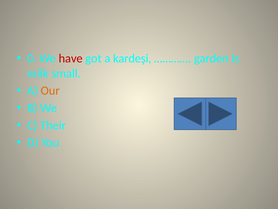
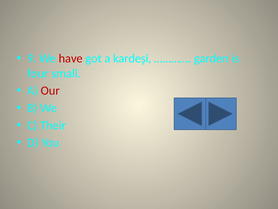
0: 0 -> 9 (32, 58)
milk: milk -> four (38, 73)
Our colour: orange -> red (50, 90)
